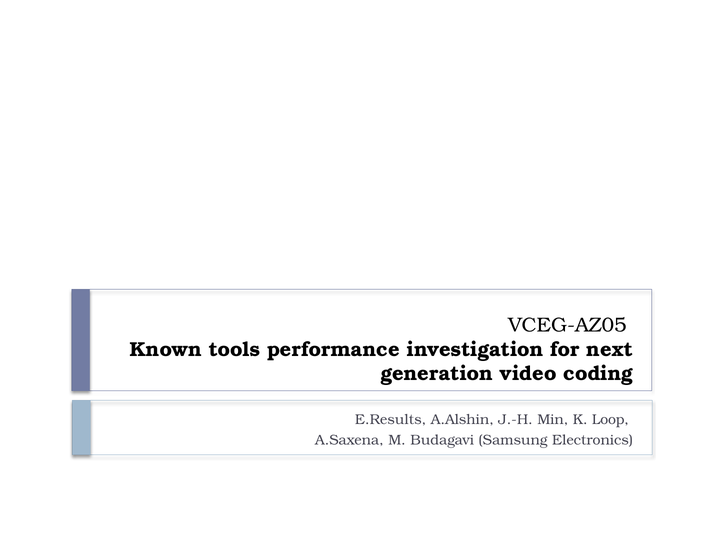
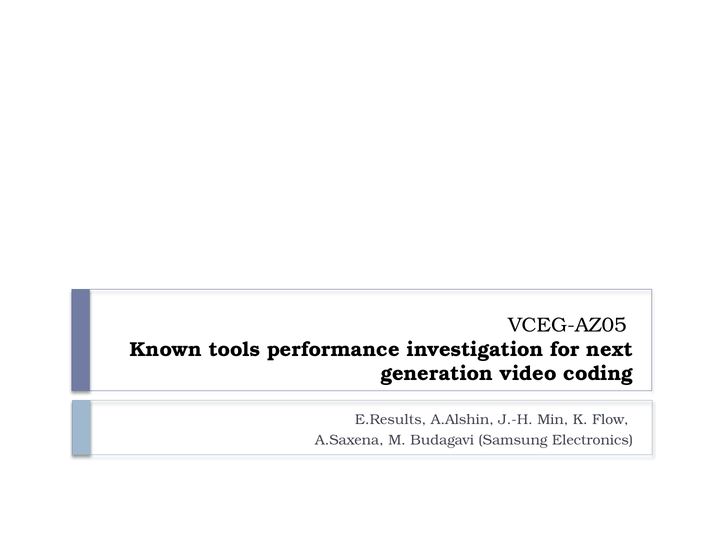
Loop: Loop -> Flow (610, 419)
